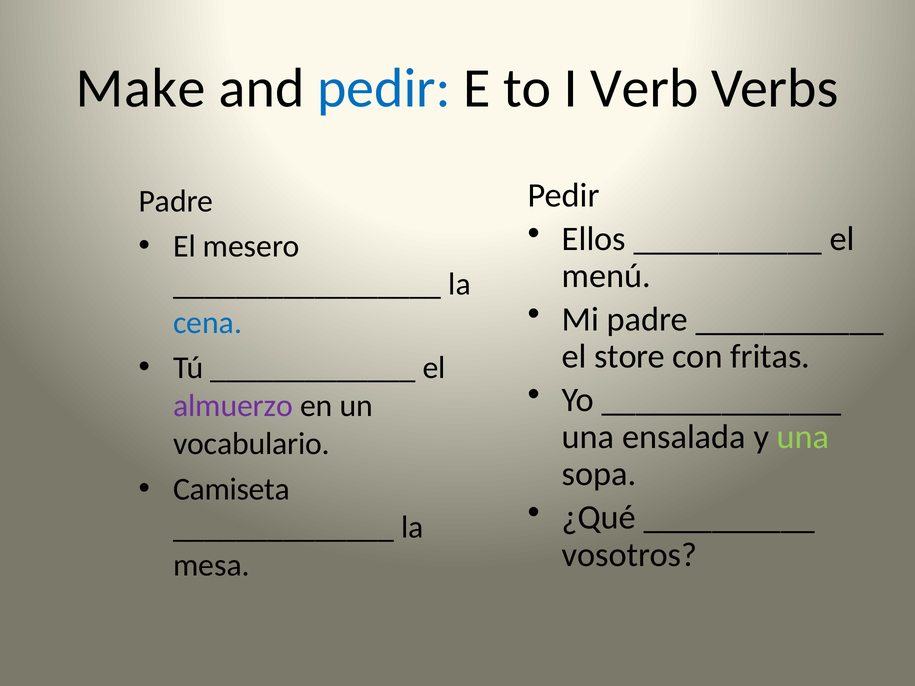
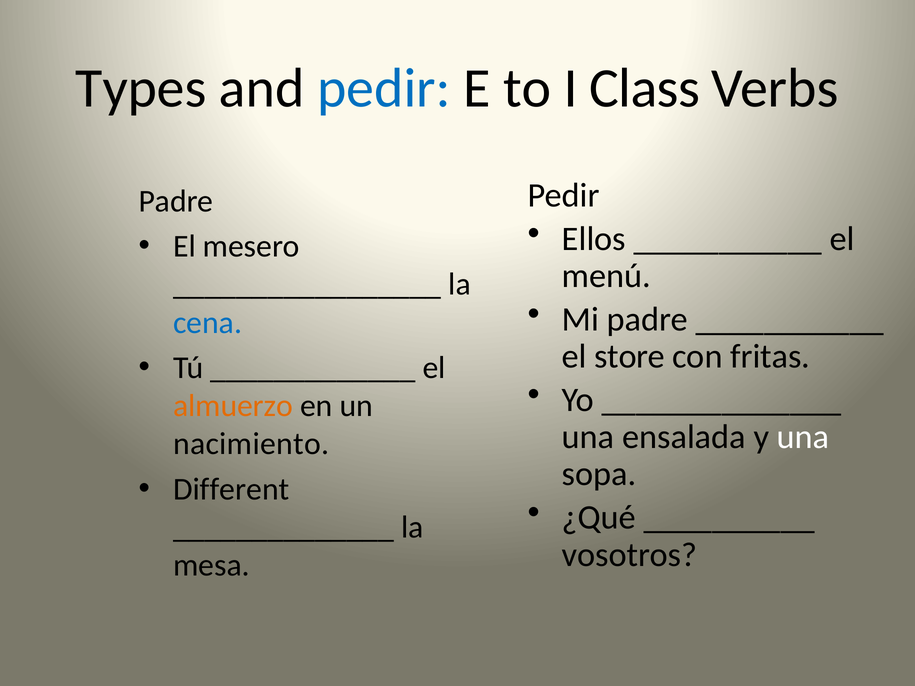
Make: Make -> Types (141, 89)
Verb: Verb -> Class (645, 89)
almuerzo colour: purple -> orange (233, 406)
una colour: light green -> white (803, 437)
vocabulario: vocabulario -> nacimiento (251, 444)
Camiseta: Camiseta -> Different (231, 489)
